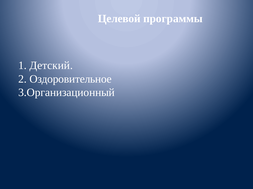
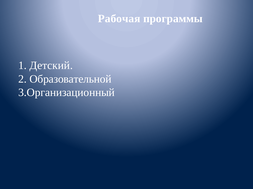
Целевой: Целевой -> Рабочая (119, 19)
Оздоровительное: Оздоровительное -> Образовательной (70, 79)
